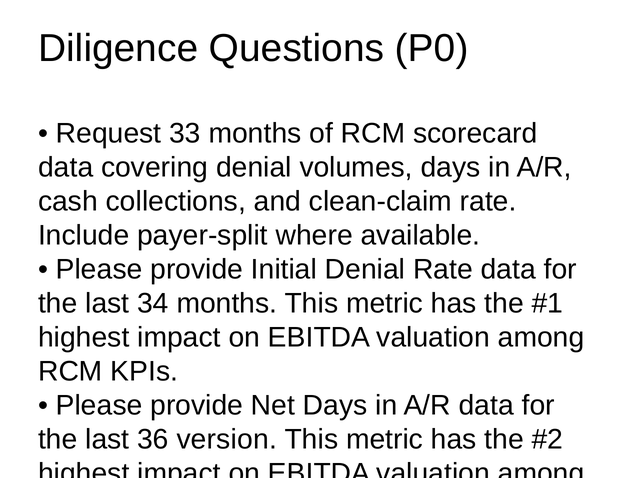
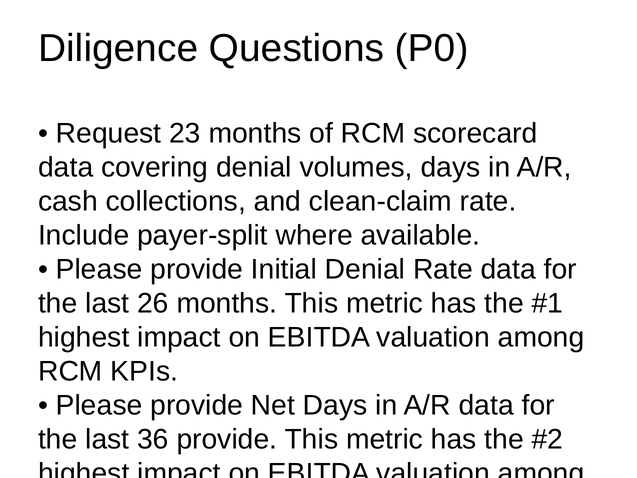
33: 33 -> 23 (185, 134)
34: 34 -> 26 (153, 303)
36 version: version -> provide (227, 439)
